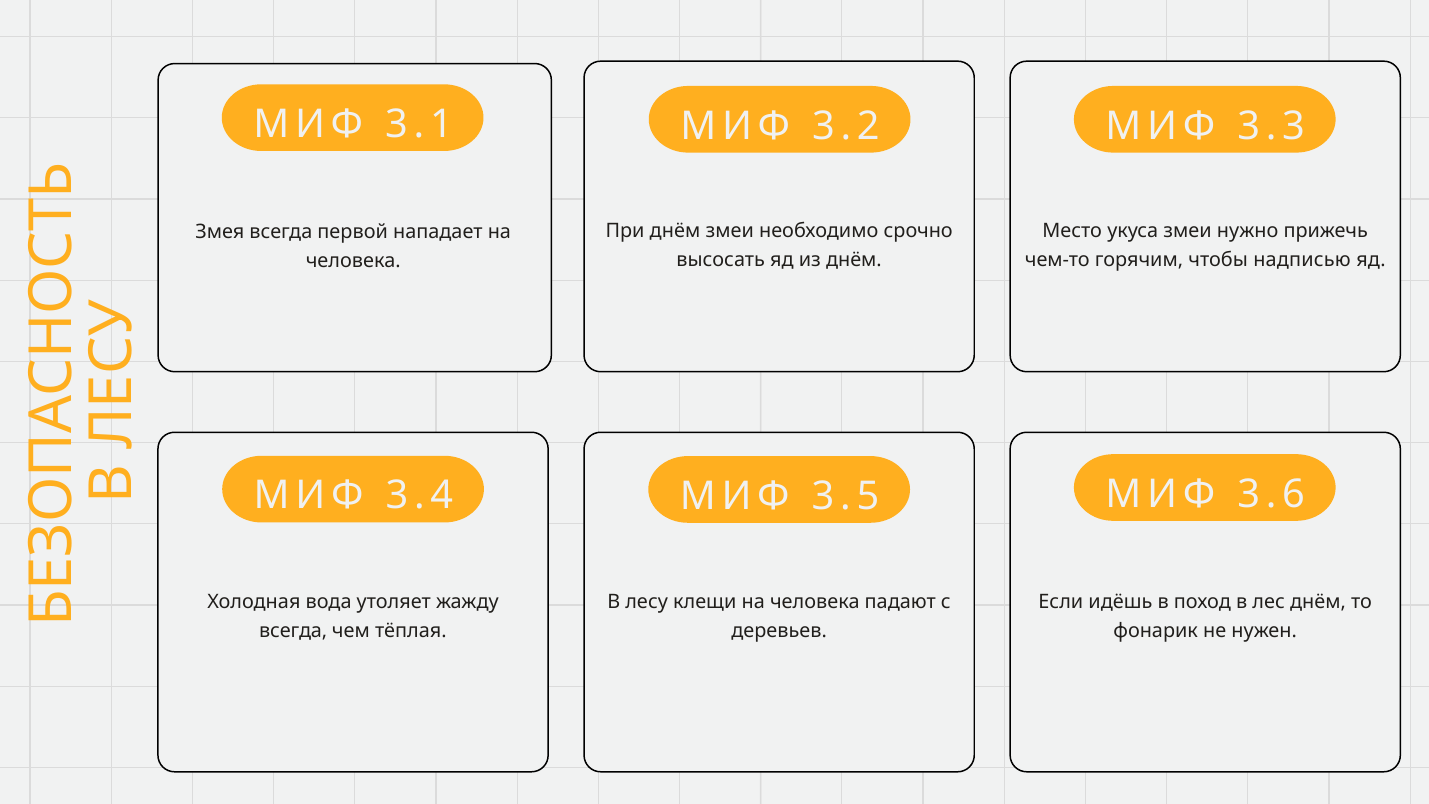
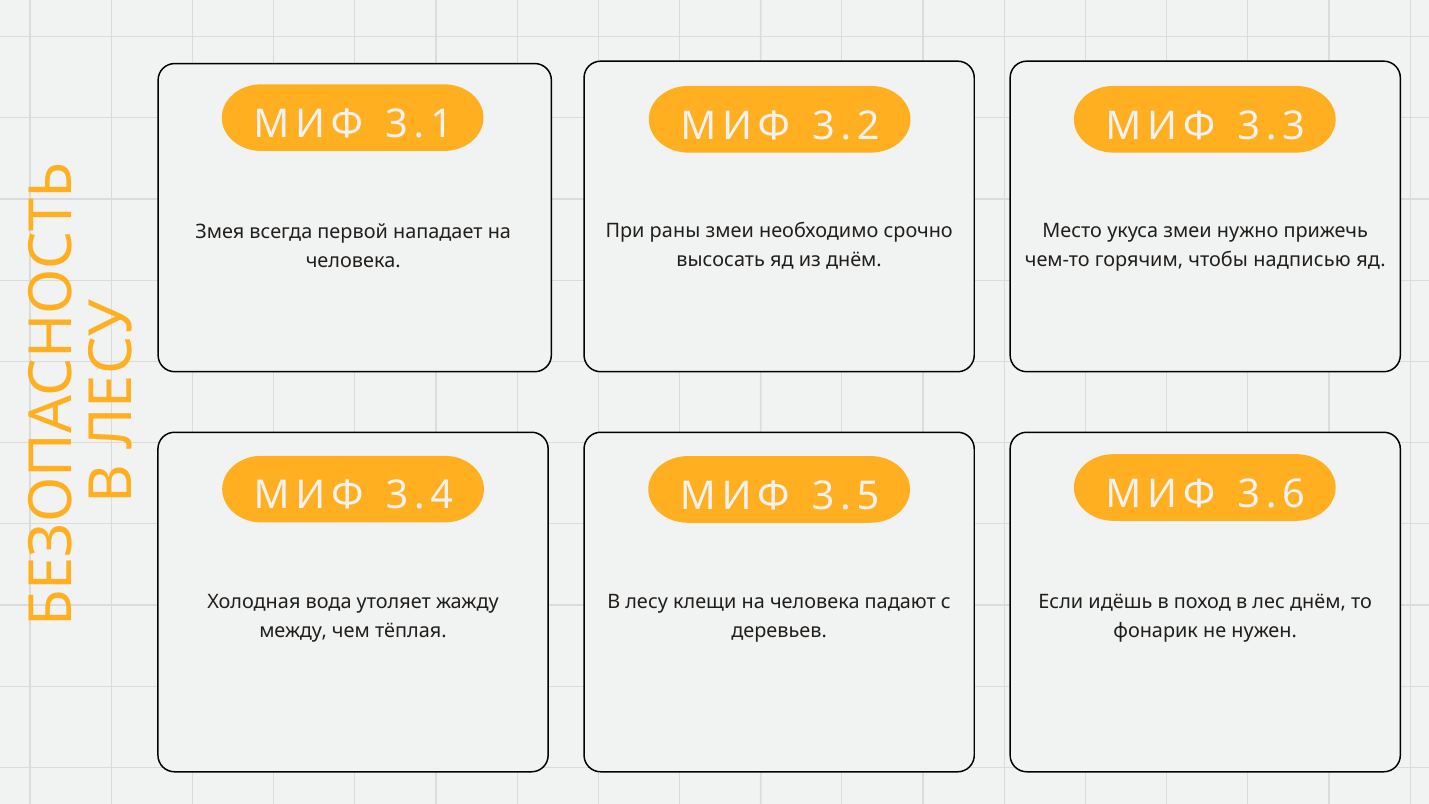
При днём: днём -> раны (675, 231)
всегда: всегда -> между (293, 631)
